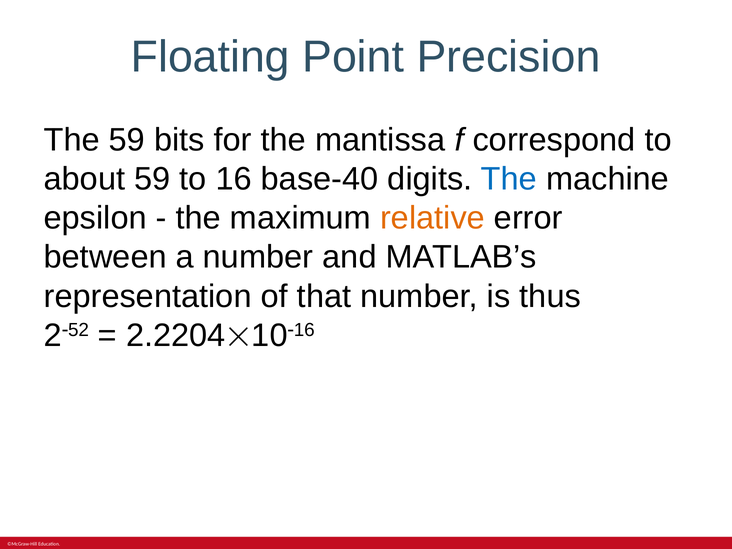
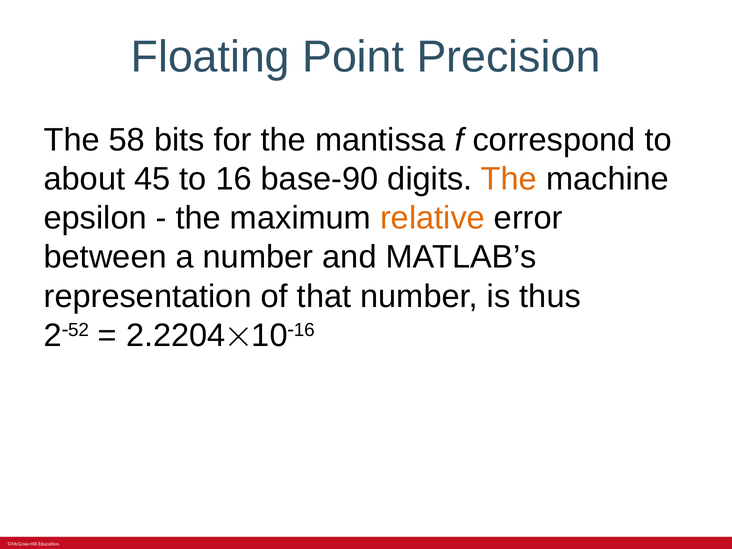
The 59: 59 -> 58 (127, 140)
about 59: 59 -> 45 (152, 179)
base-40: base-40 -> base-90 (320, 179)
The colour: blue -> orange (509, 179)
